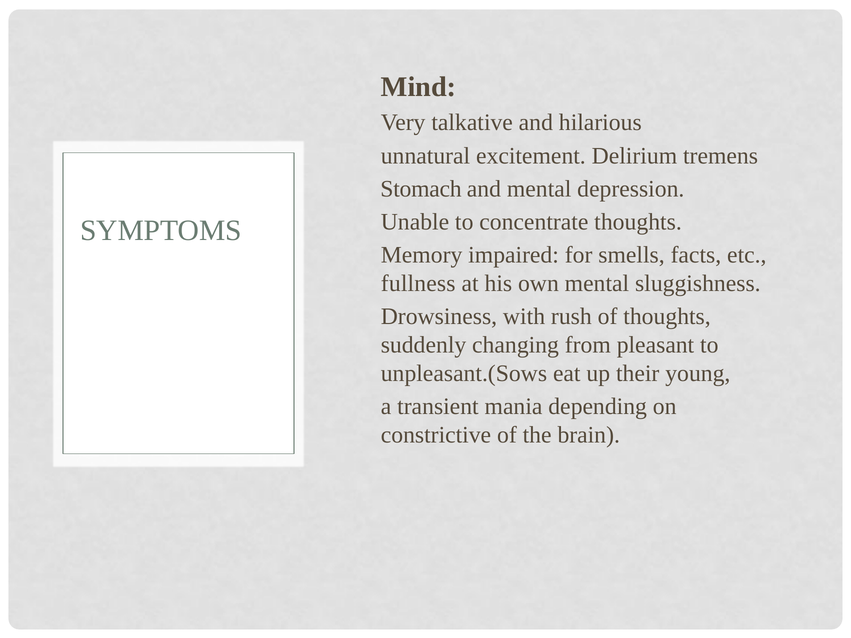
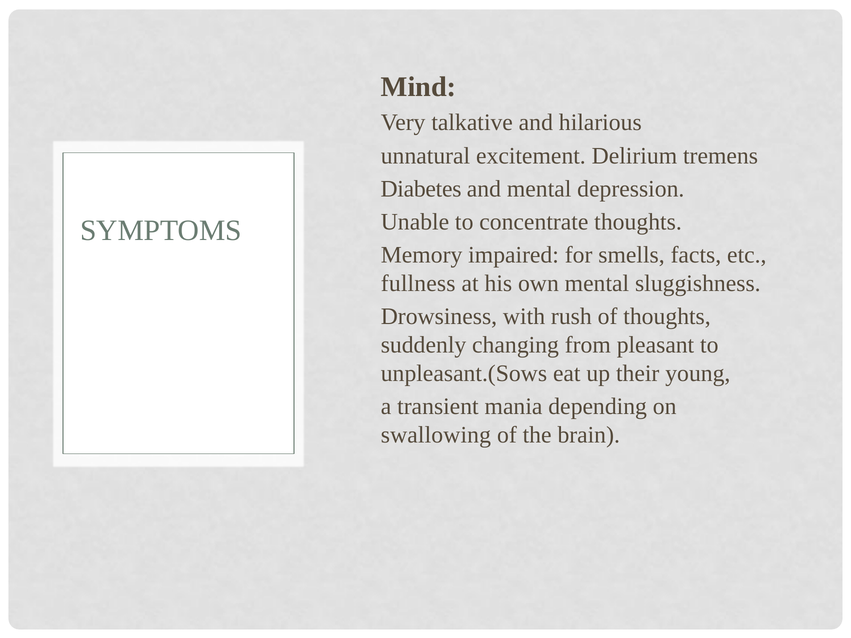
Stomach: Stomach -> Diabetes (421, 189)
constrictive: constrictive -> swallowing (436, 435)
